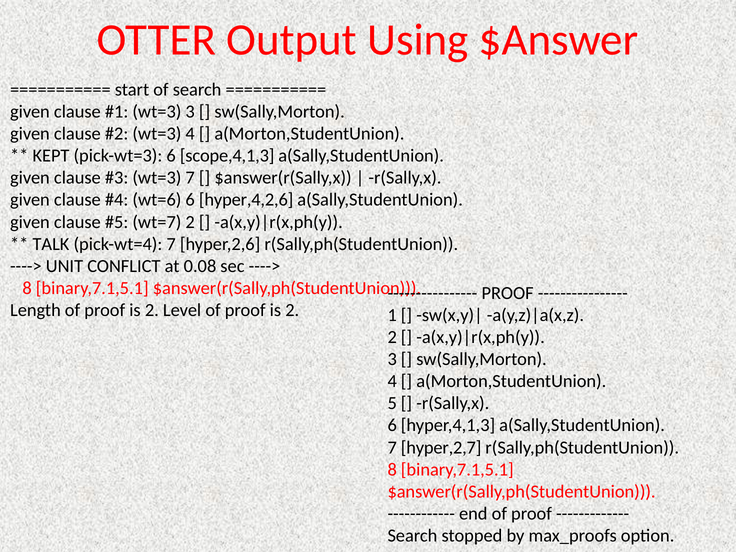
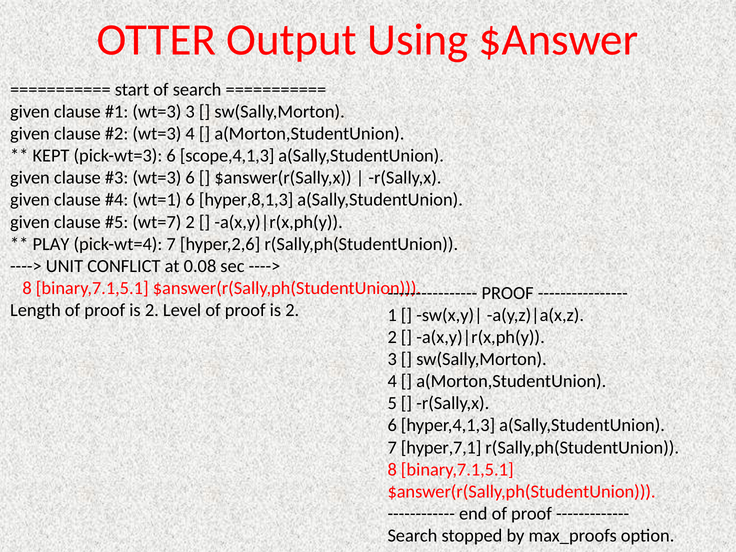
wt=3 7: 7 -> 6 (190, 178)
wt=6: wt=6 -> wt=1 (157, 200)
hyper,4,2,6: hyper,4,2,6 -> hyper,8,1,3 (246, 200)
TALK: TALK -> PLAY (51, 244)
hyper,2,7: hyper,2,7 -> hyper,7,1 (441, 447)
